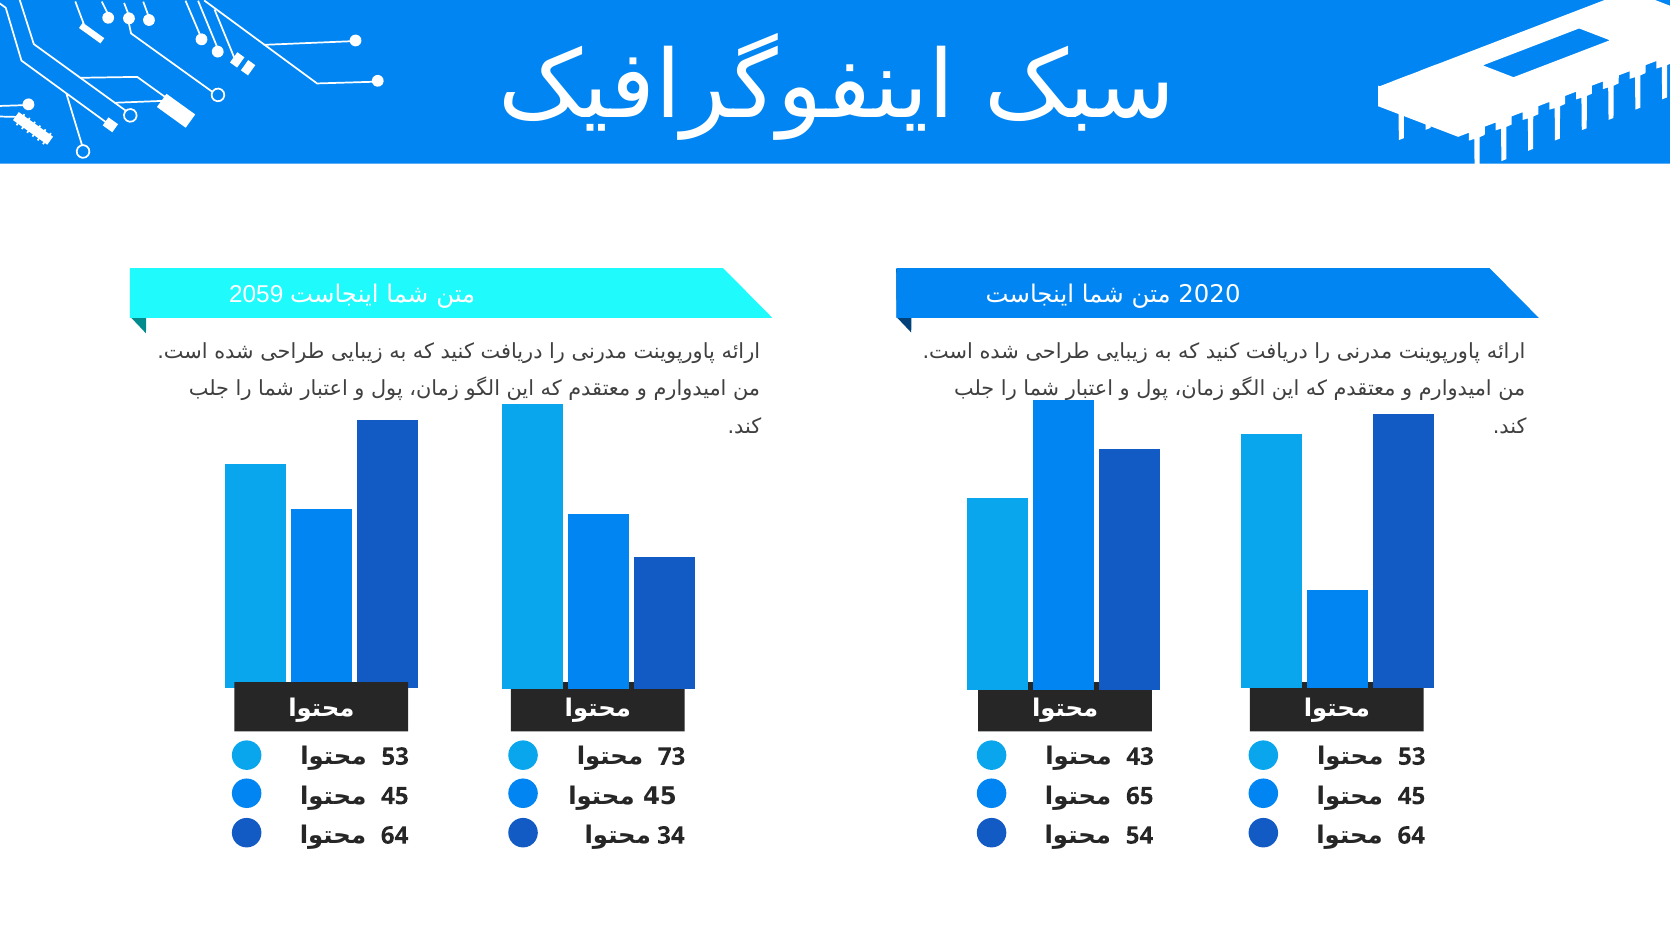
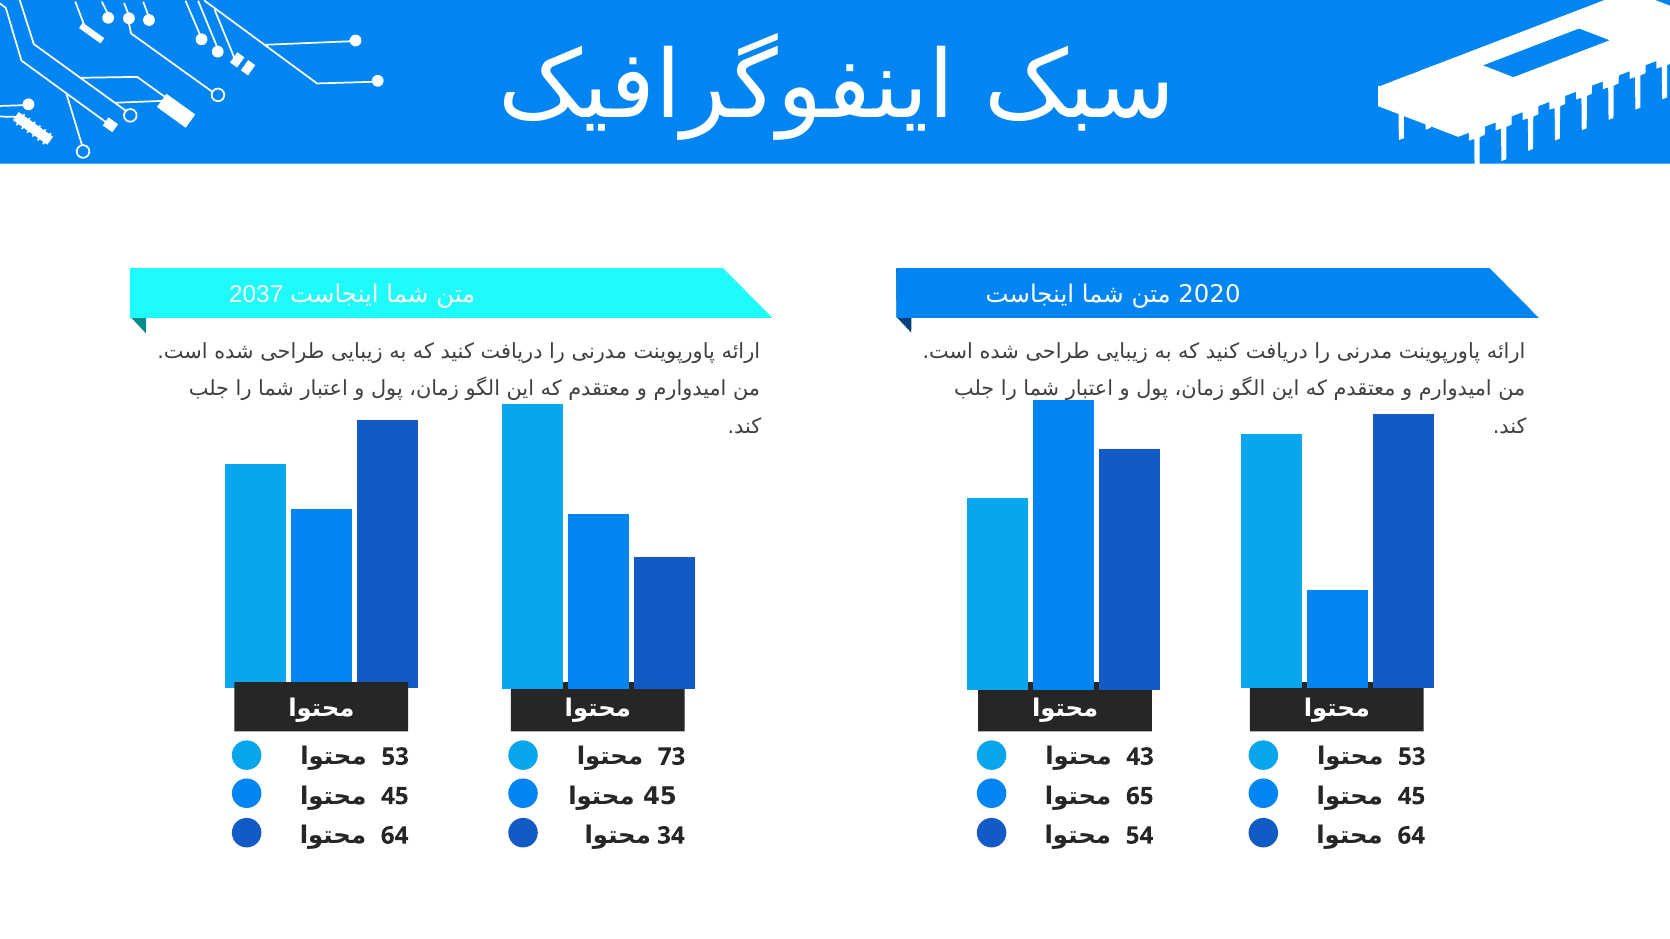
2059: 2059 -> 2037 (256, 295)
